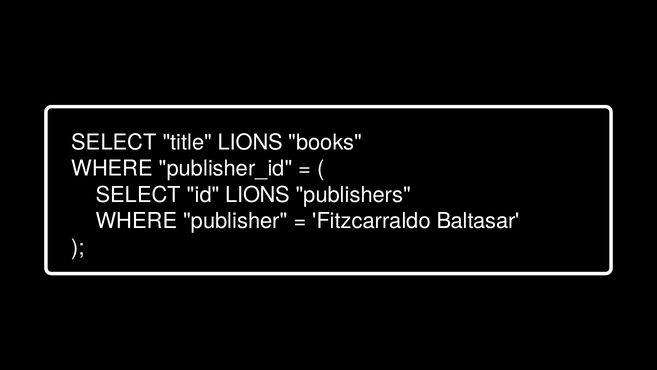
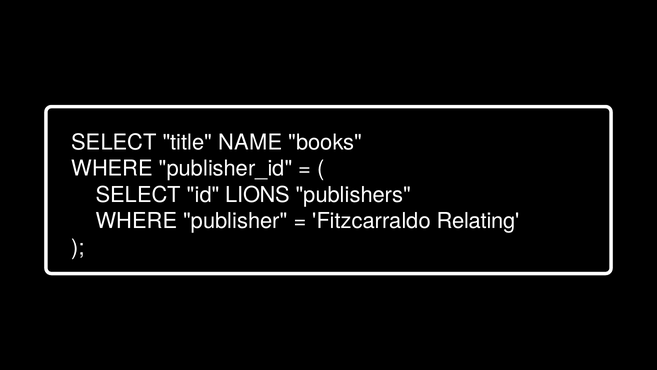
title LIONS: LIONS -> NAME (250, 142)
Baltasar: Baltasar -> Relating (478, 221)
